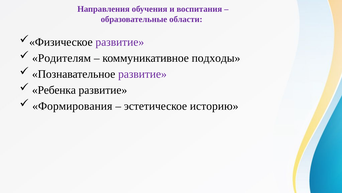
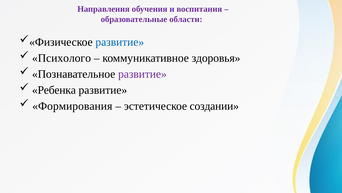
развитие colour: purple -> blue (120, 42)
Родителям: Родителям -> Психолого (62, 58)
подходы: подходы -> здоровья (216, 58)
историю: историю -> создании (214, 106)
